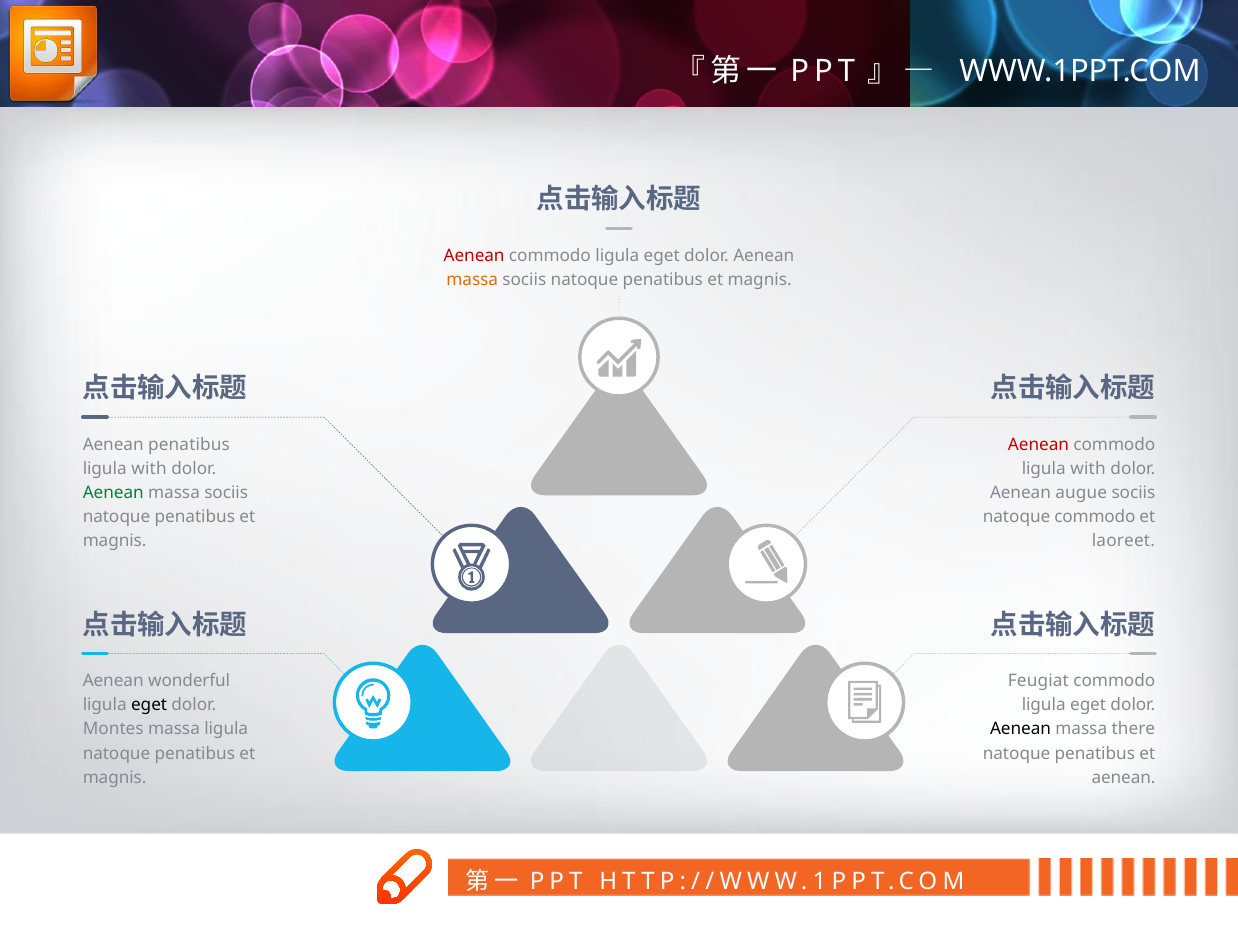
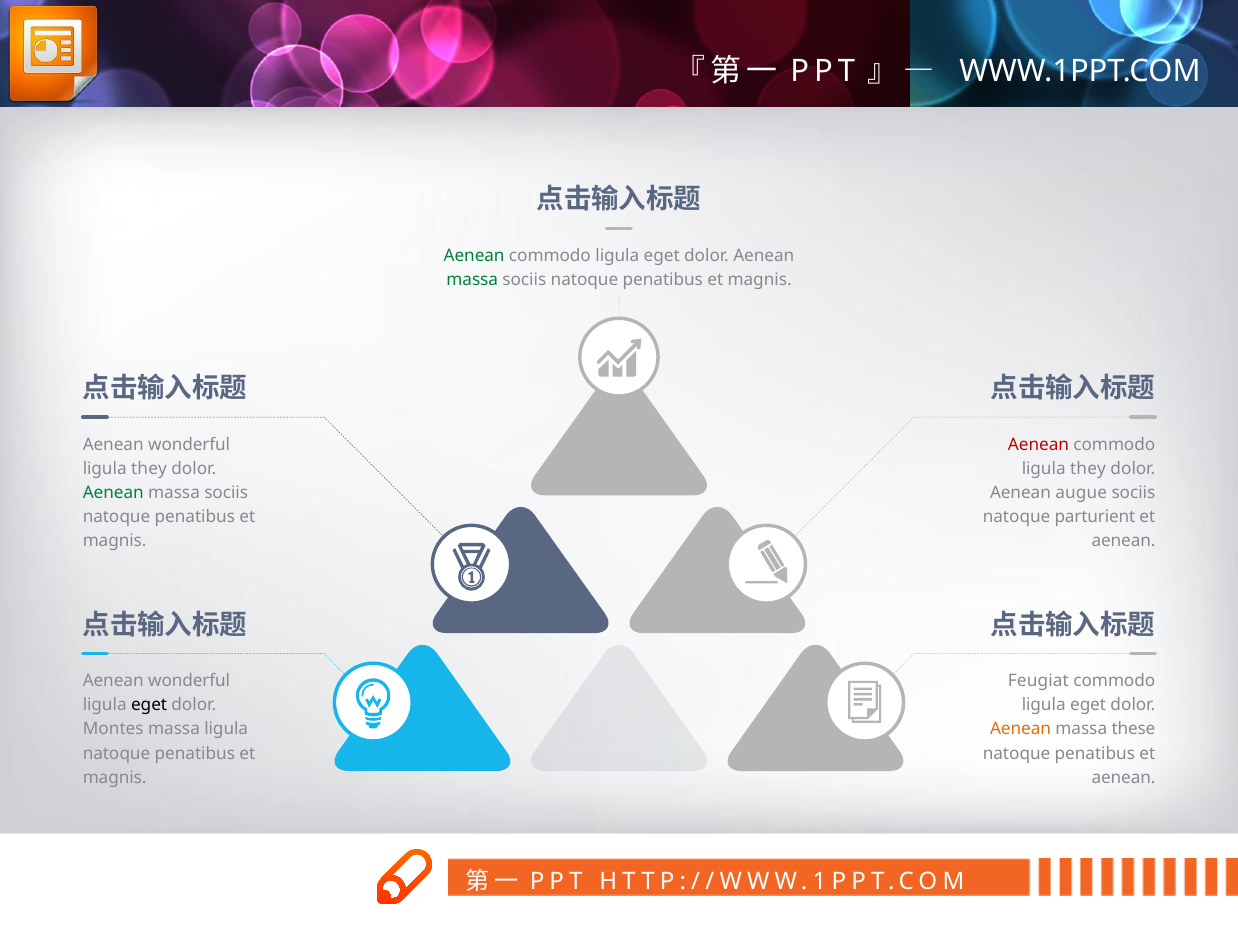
Aenean colour: red -> green (474, 256)
massa colour: orange -> green (472, 280)
penatibus: penatibus -> wonderful (189, 445)
with: with -> they (149, 469)
with: with -> they (1088, 469)
natoque commodo: commodo -> parturient (1095, 517)
laoreet: laoreet -> aenean (1124, 541)
Aenean colour: black -> orange (1021, 730)
there: there -> these (1133, 730)
